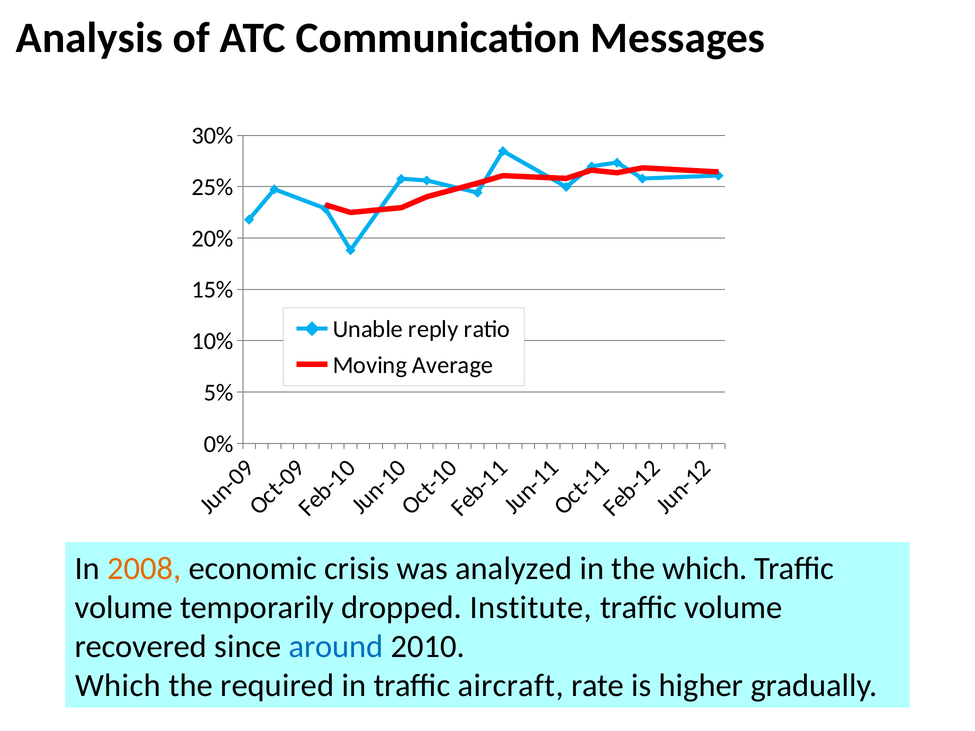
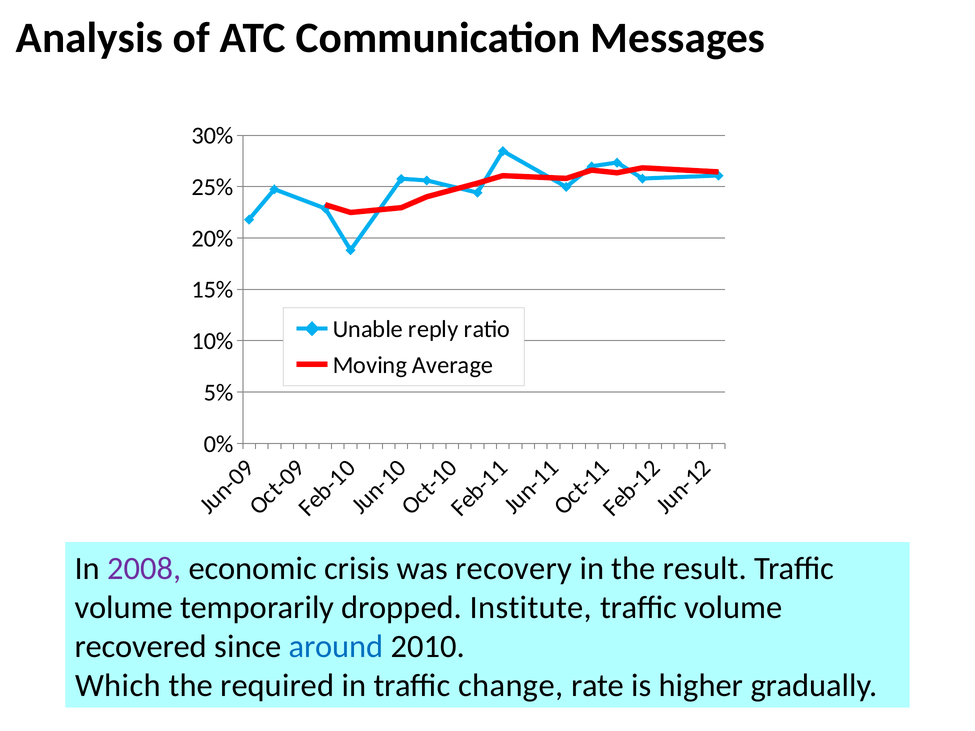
2008 colour: orange -> purple (144, 569)
analyzed: analyzed -> recovery (514, 569)
the which: which -> result (705, 569)
aircraft: aircraft -> change (511, 686)
